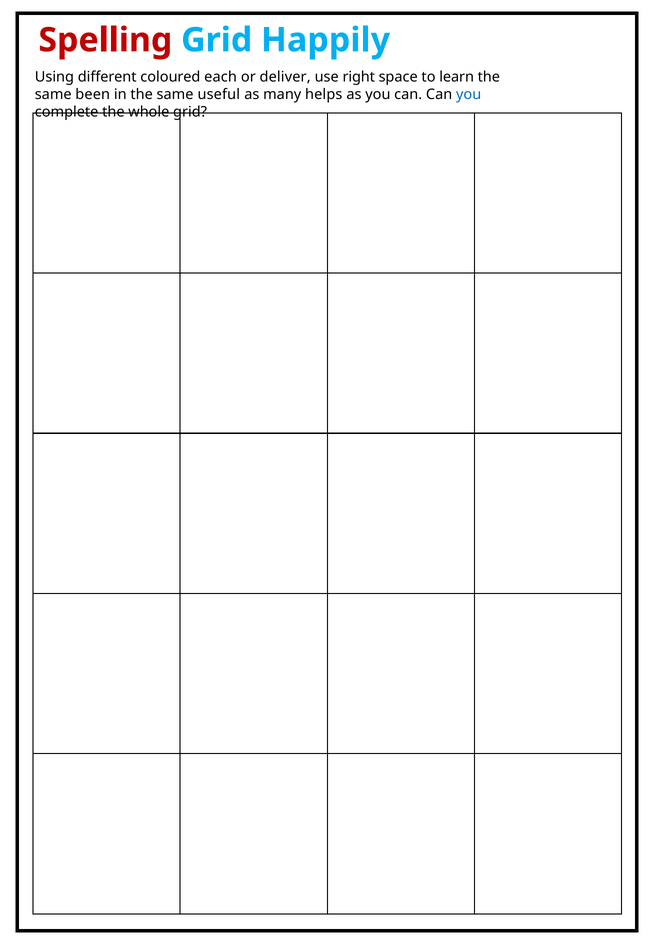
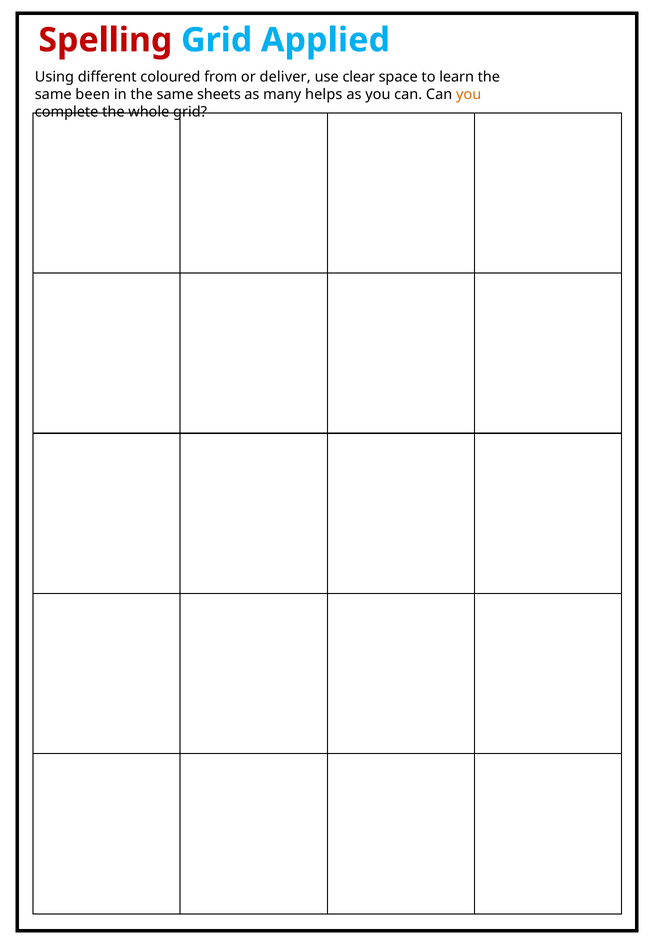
Happily: Happily -> Applied (325, 40)
each: each -> from (221, 77)
right: right -> clear (359, 77)
useful: useful -> sheets (219, 95)
you colour: blue -> orange (469, 95)
